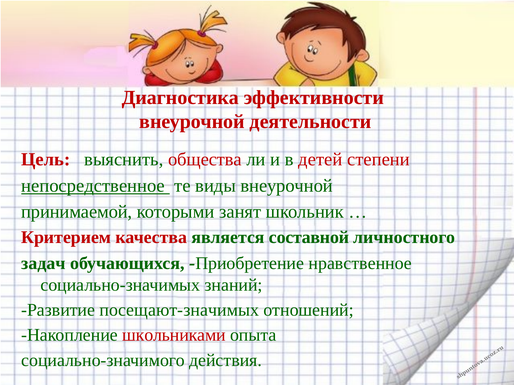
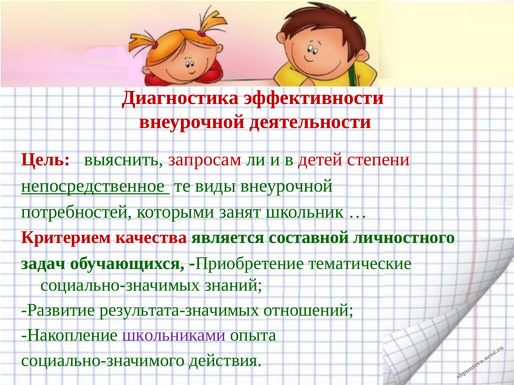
общества: общества -> запросам (205, 160)
принимаемой: принимаемой -> потребностей (77, 212)
нравственное: нравственное -> тематические (360, 264)
посещают-значимых: посещают-значимых -> результата-значимых (179, 310)
школьниками colour: red -> purple (174, 335)
